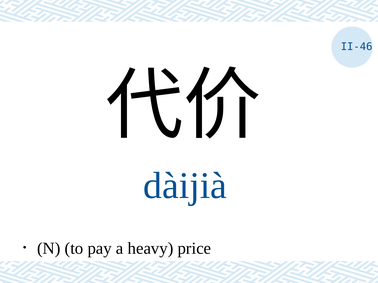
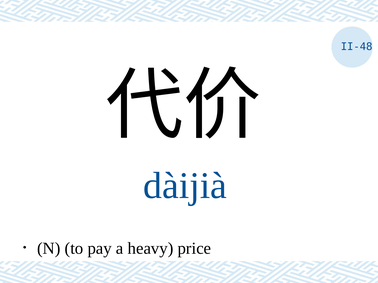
II-46: II-46 -> II-48 (357, 47)
